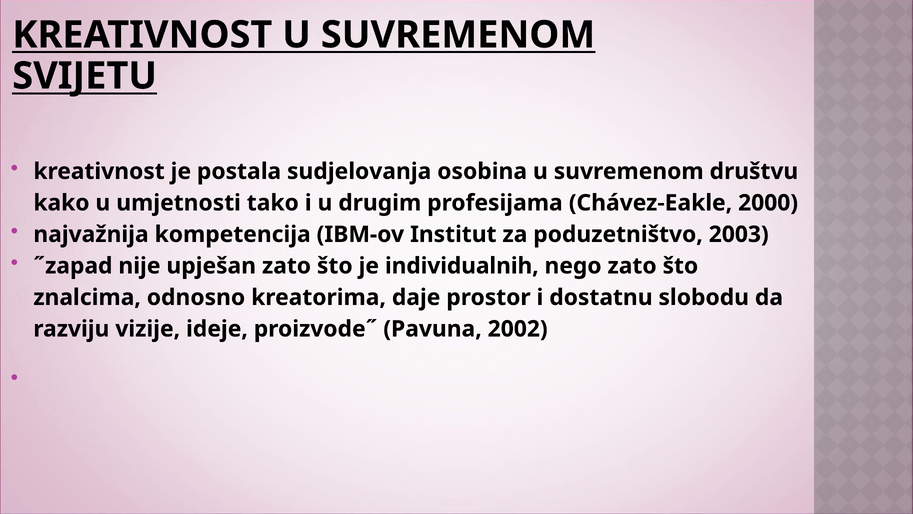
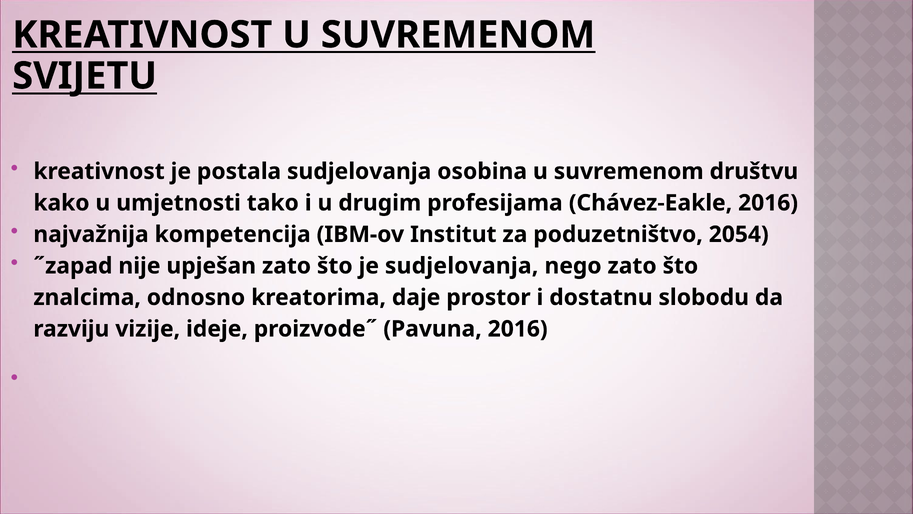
Chávez-Eakle 2000: 2000 -> 2016 (768, 203)
2003: 2003 -> 2054 (739, 234)
je individualnih: individualnih -> sudjelovanja (462, 266)
Pavuna 2002: 2002 -> 2016 (518, 329)
